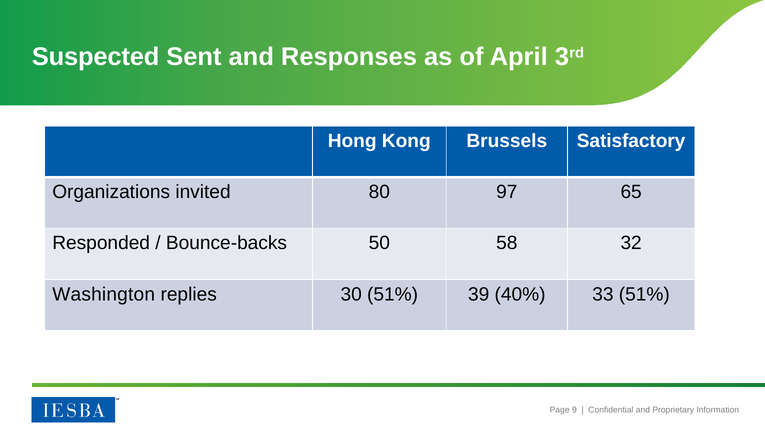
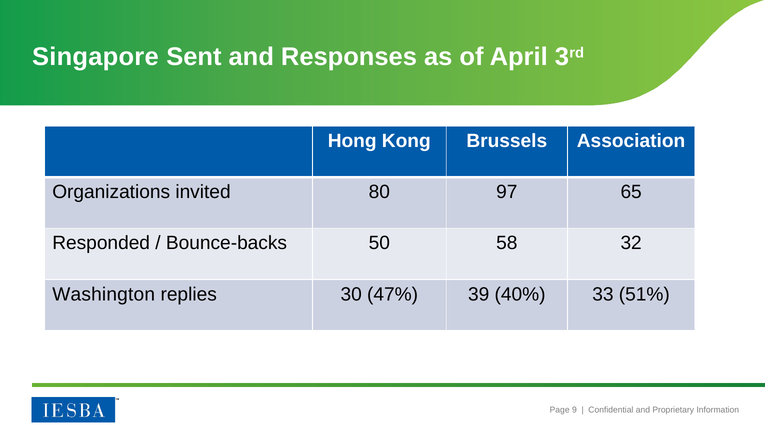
Suspected: Suspected -> Singapore (95, 57)
Satisfactory: Satisfactory -> Association (631, 141)
30 51%: 51% -> 47% (393, 294)
